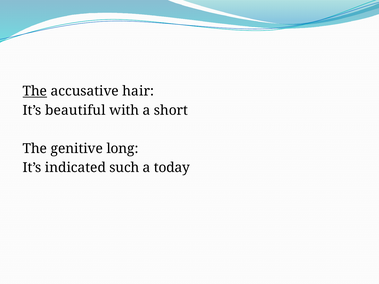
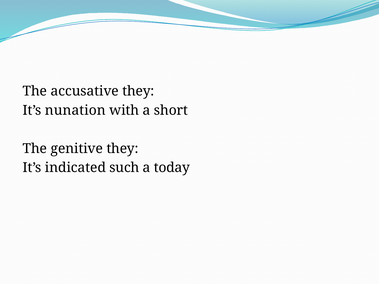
The underline: present -> none (35, 91)
accusative hair: hair -> they (138, 91)
beautiful: beautiful -> nunation (75, 110)
genitive long: long -> they (123, 149)
